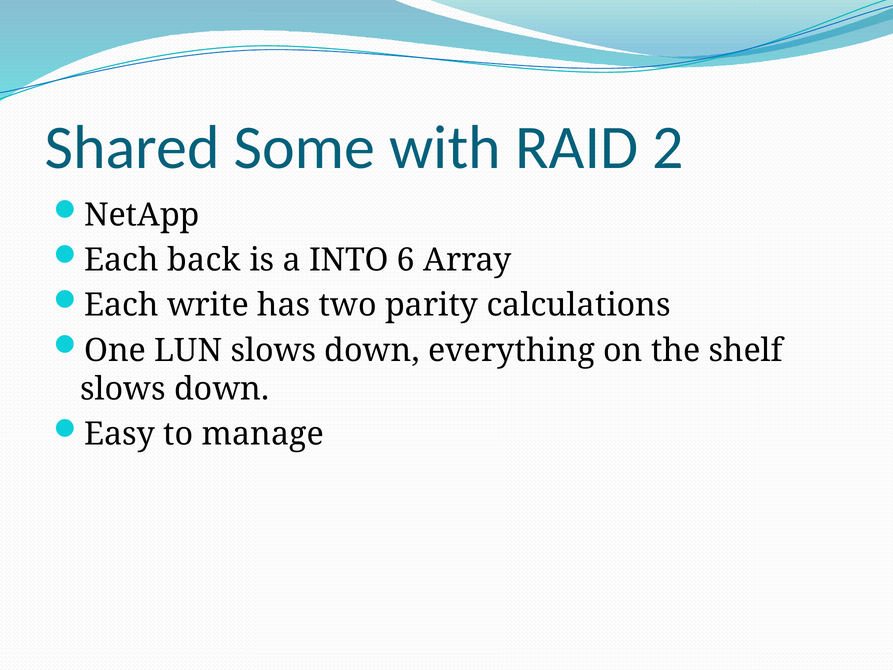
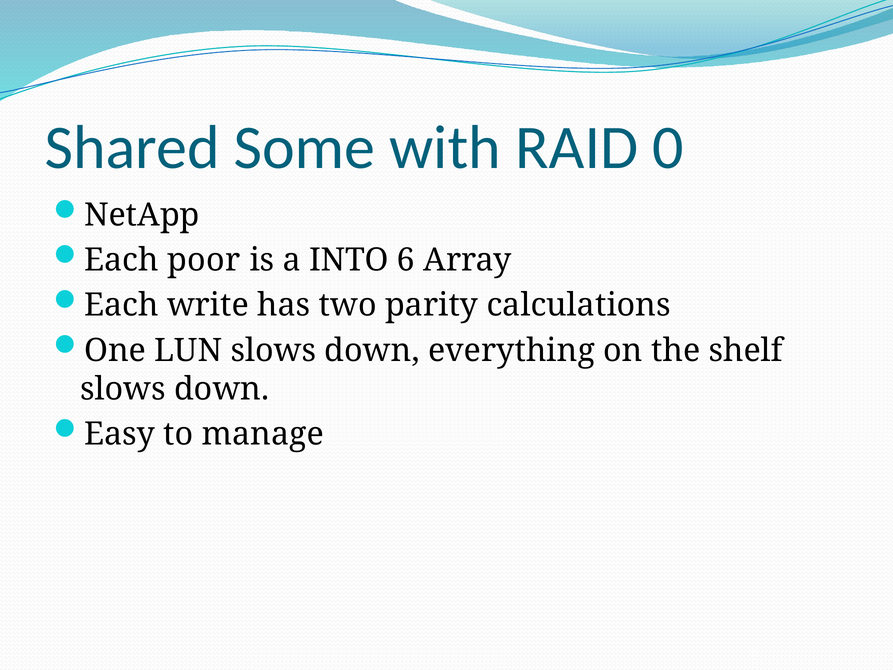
2: 2 -> 0 (668, 147)
back: back -> poor (204, 260)
